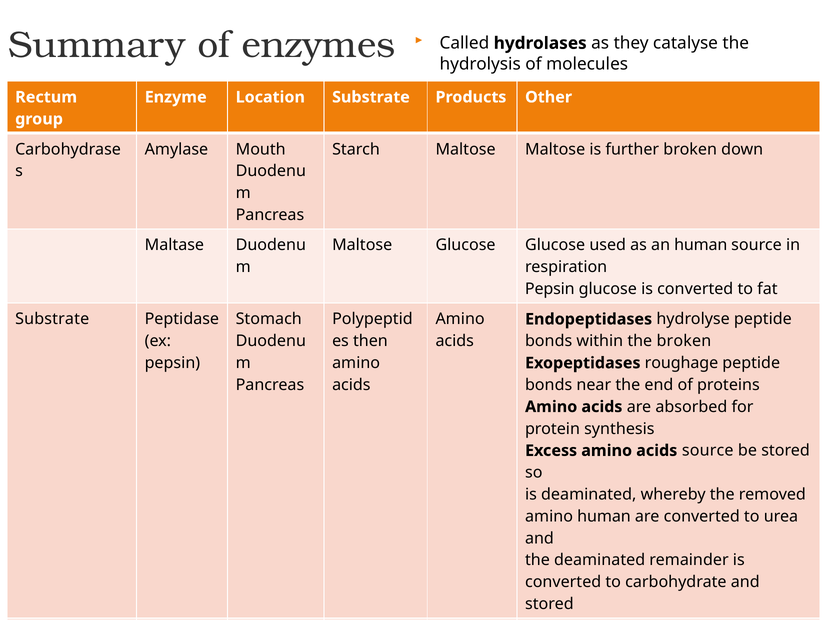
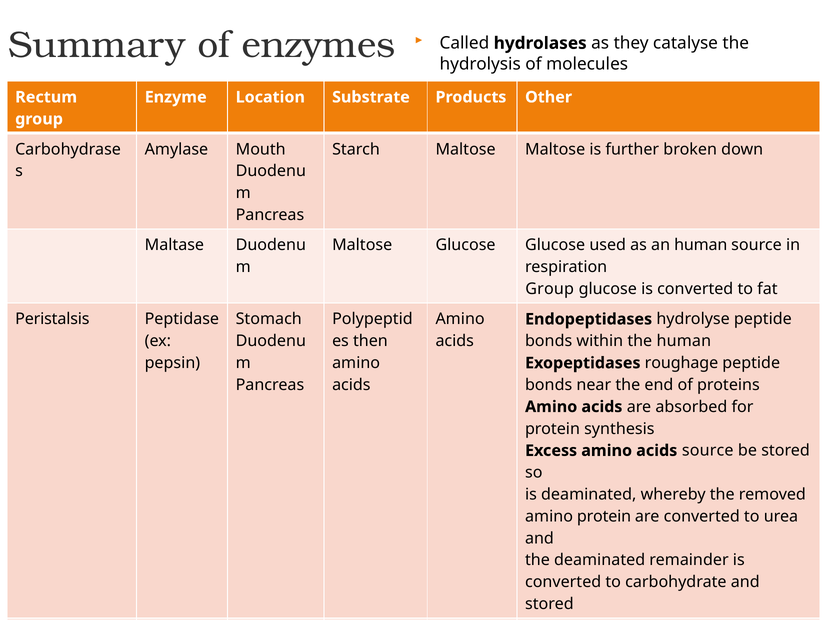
Pepsin: Pepsin -> Group (550, 289)
Substrate: Substrate -> Peristalsis (52, 319)
the broken: broken -> human (684, 341)
amino human: human -> protein (604, 517)
